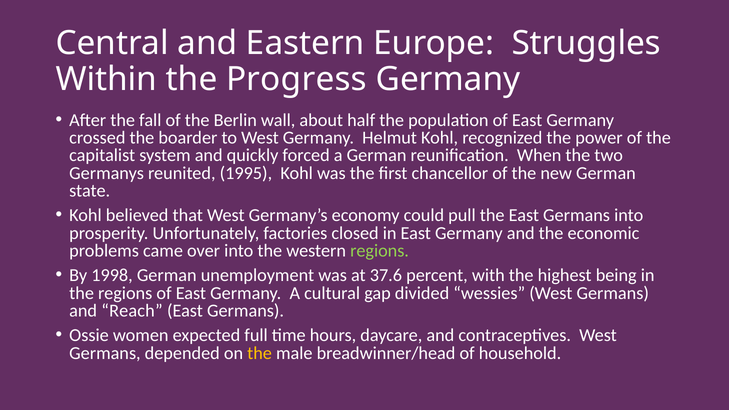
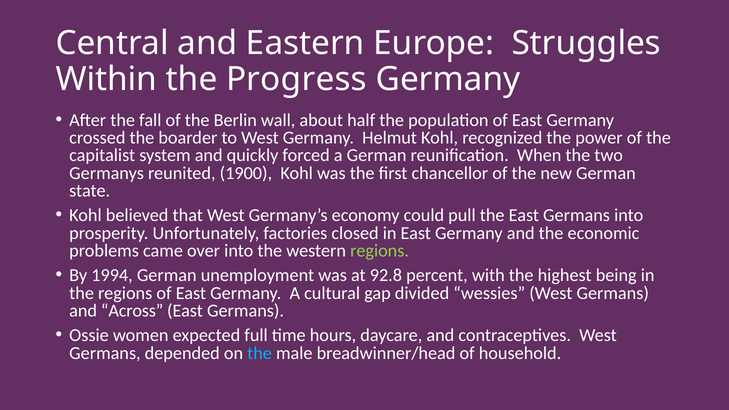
1995: 1995 -> 1900 (246, 173)
1998: 1998 -> 1994 (112, 275)
37.6: 37.6 -> 92.8 (386, 275)
Reach: Reach -> Across (132, 311)
the colour: yellow -> light blue (260, 353)
